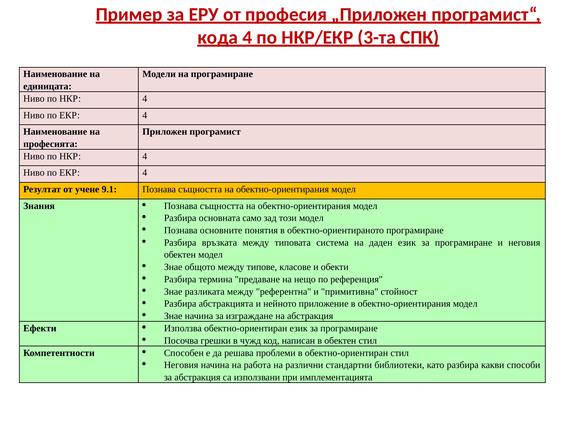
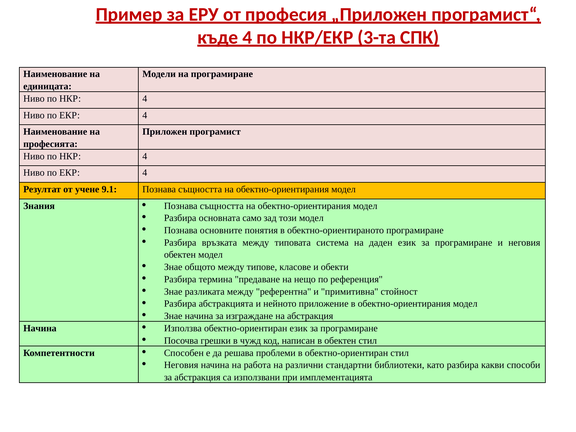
кода: кода -> къде (218, 37)
Ефекти: Ефекти -> Начина (40, 328)
